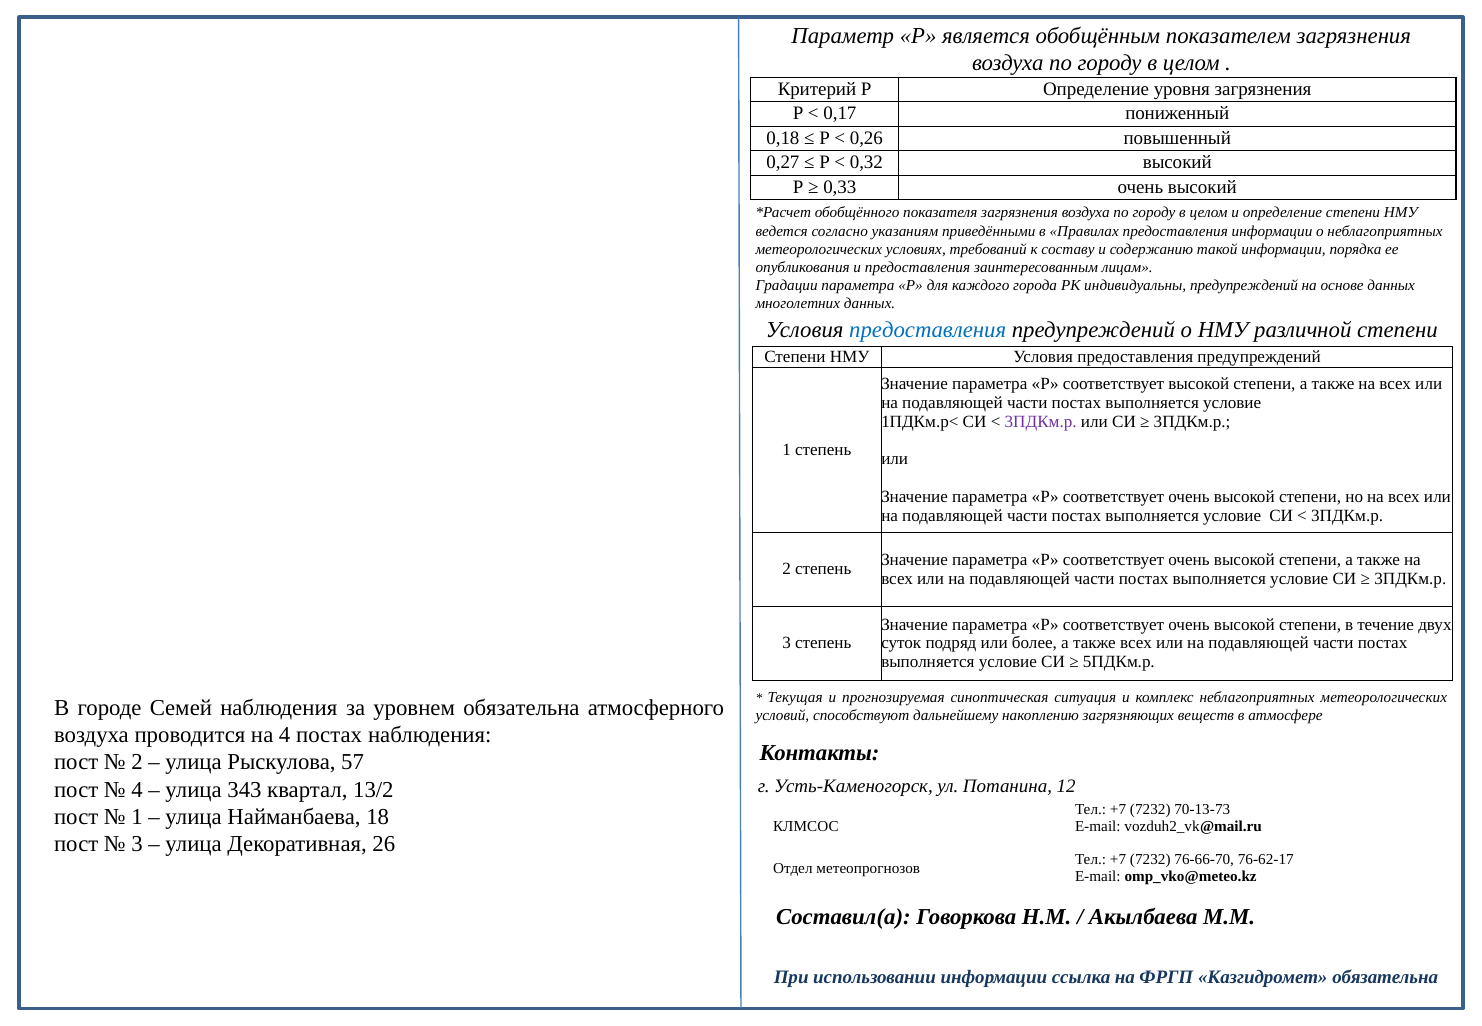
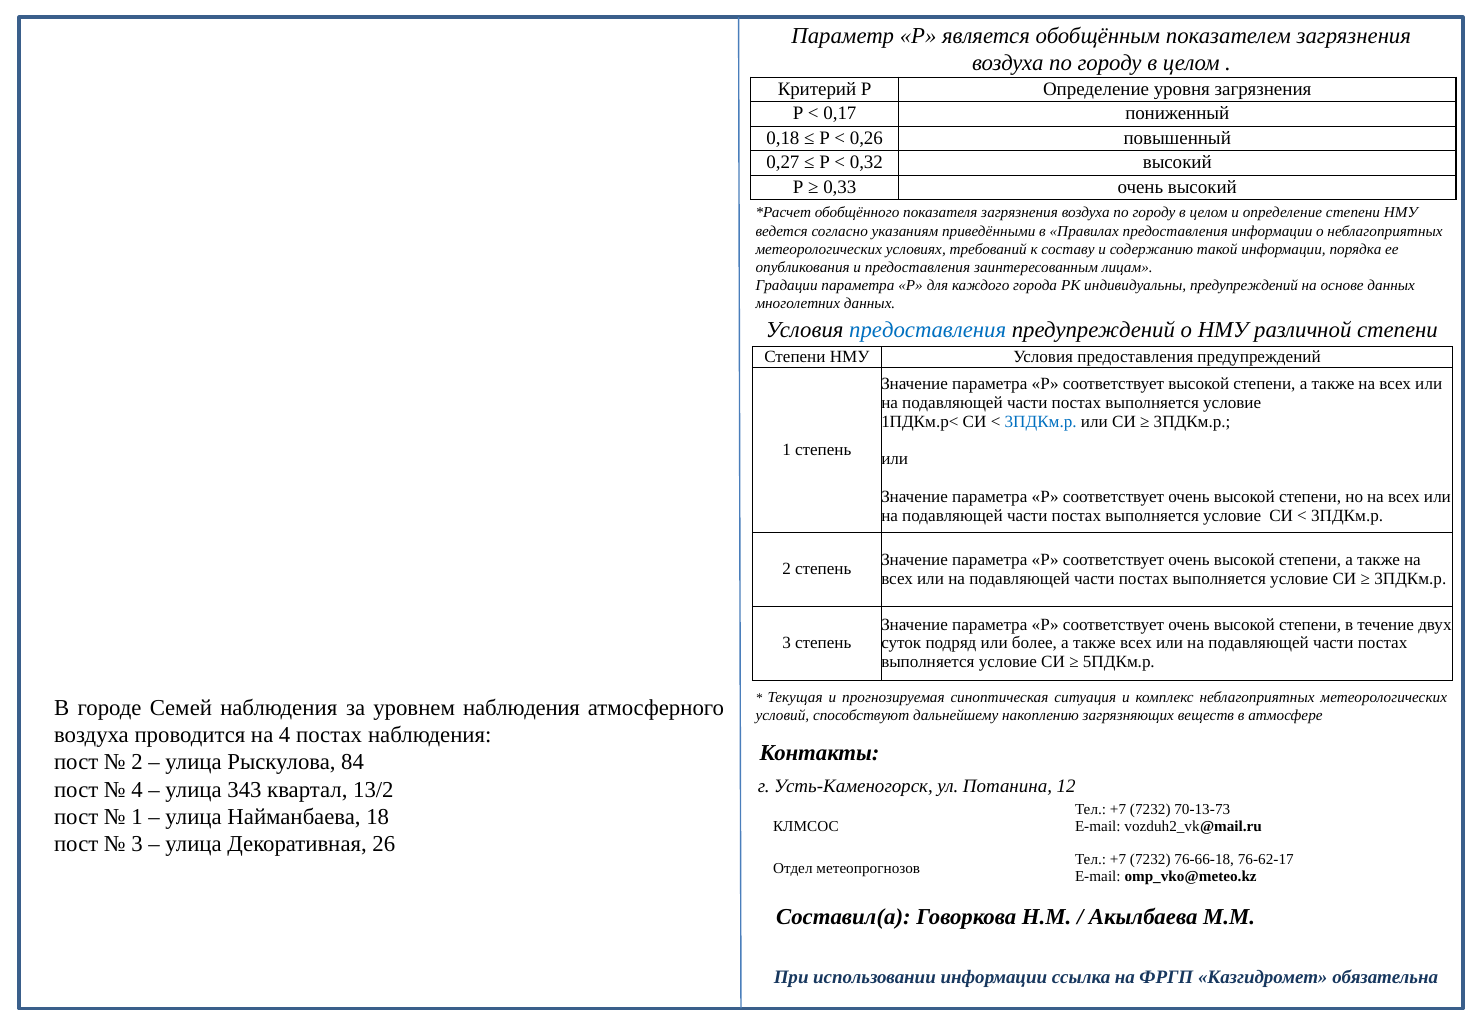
3ПДКм.р colour: purple -> blue (1041, 421)
уровнем обязательна: обязательна -> наблюдения (522, 708)
57: 57 -> 84 (353, 762)
76-66-70: 76-66-70 -> 76-66-18 (1204, 860)
